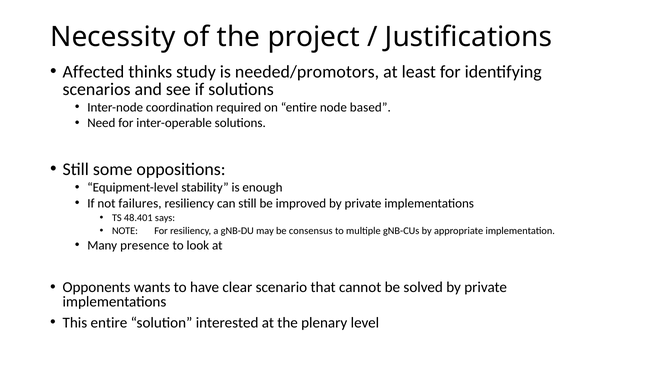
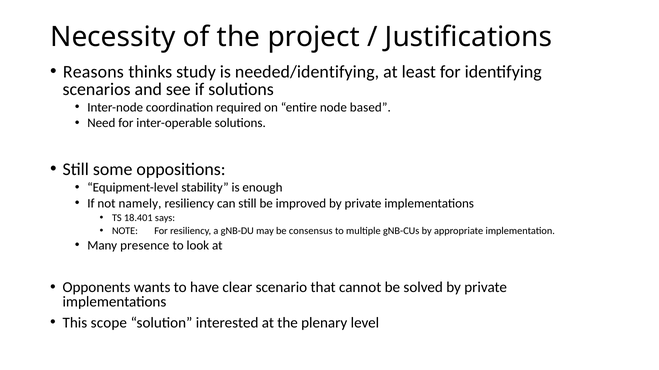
Affected: Affected -> Reasons (93, 72)
needed/promotors: needed/promotors -> needed/identifying (307, 72)
failures: failures -> namely (140, 204)
48.401: 48.401 -> 18.401 (138, 218)
This entire: entire -> scope (109, 323)
